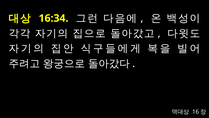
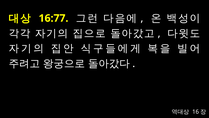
16:34: 16:34 -> 16:77 (54, 18)
